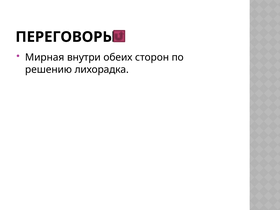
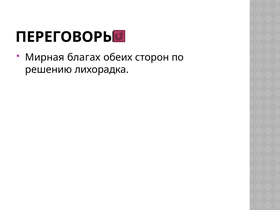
внутри: внутри -> благах (84, 57)
